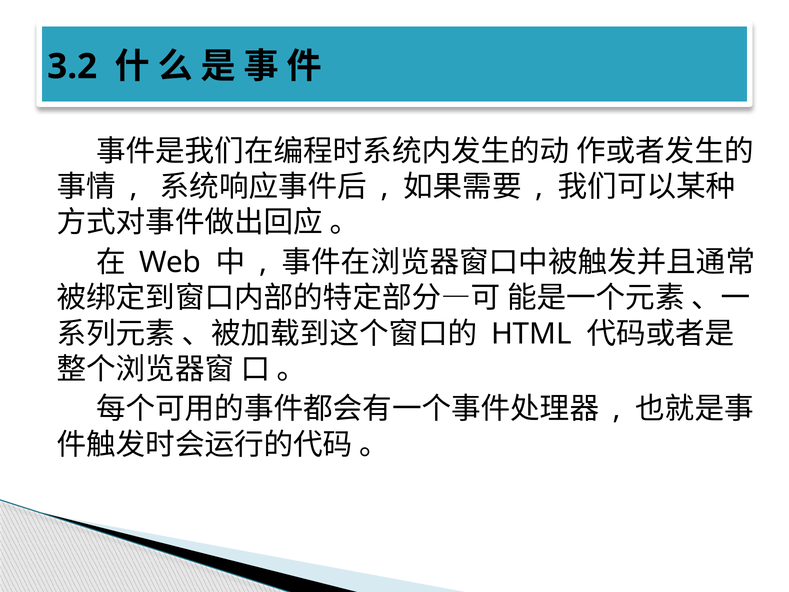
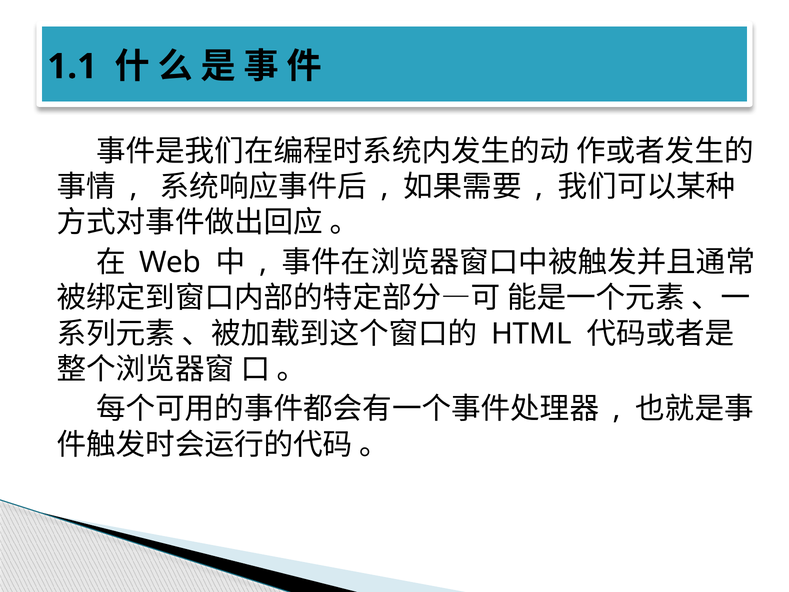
3.2: 3.2 -> 1.1 (72, 67)
